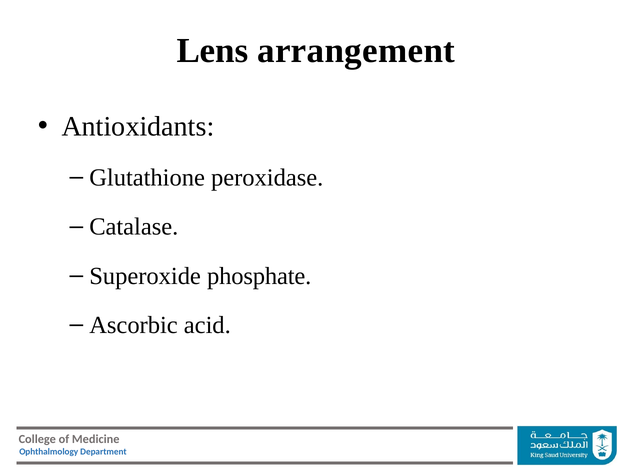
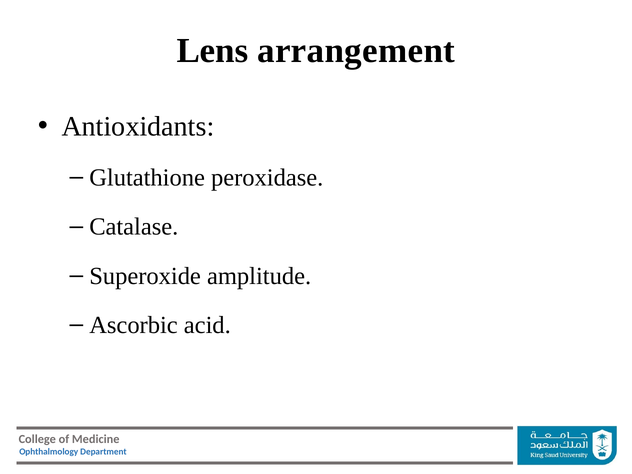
phosphate: phosphate -> amplitude (259, 276)
